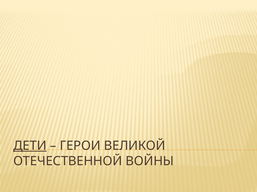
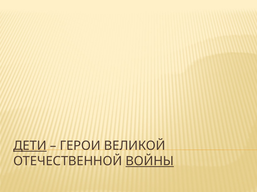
ВОЙНЫ underline: none -> present (150, 162)
